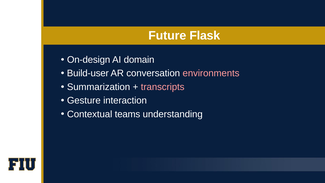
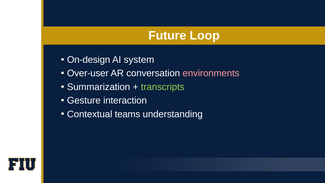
Flask: Flask -> Loop (205, 35)
domain: domain -> system (139, 60)
Build-user: Build-user -> Over-user (88, 73)
transcripts colour: pink -> light green (163, 87)
